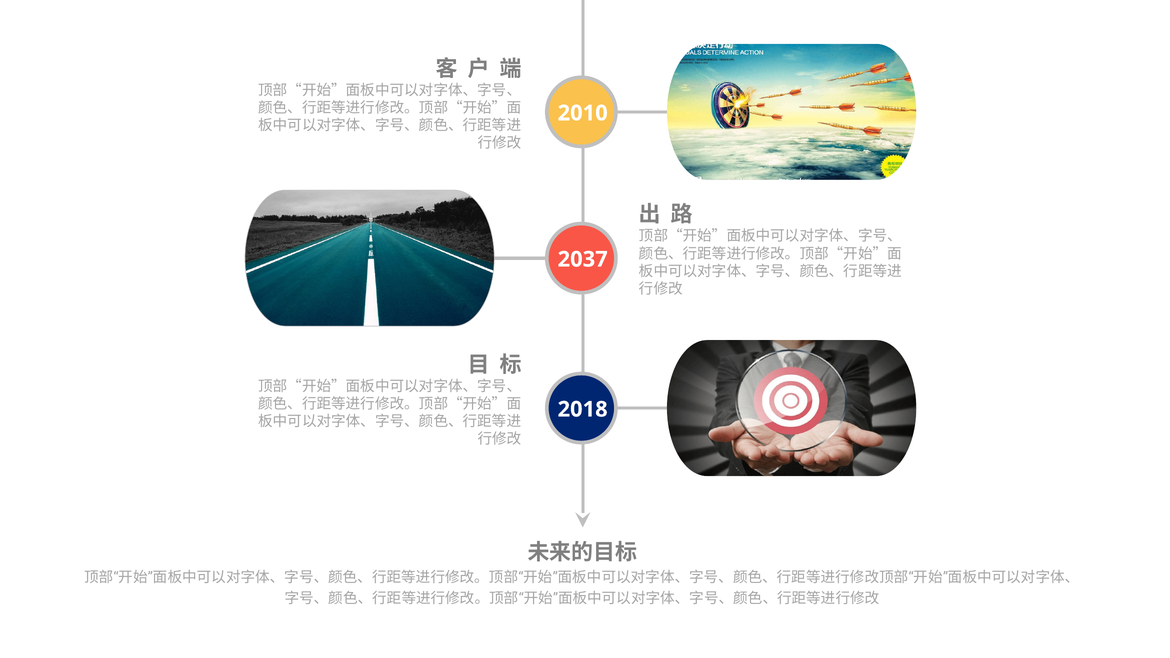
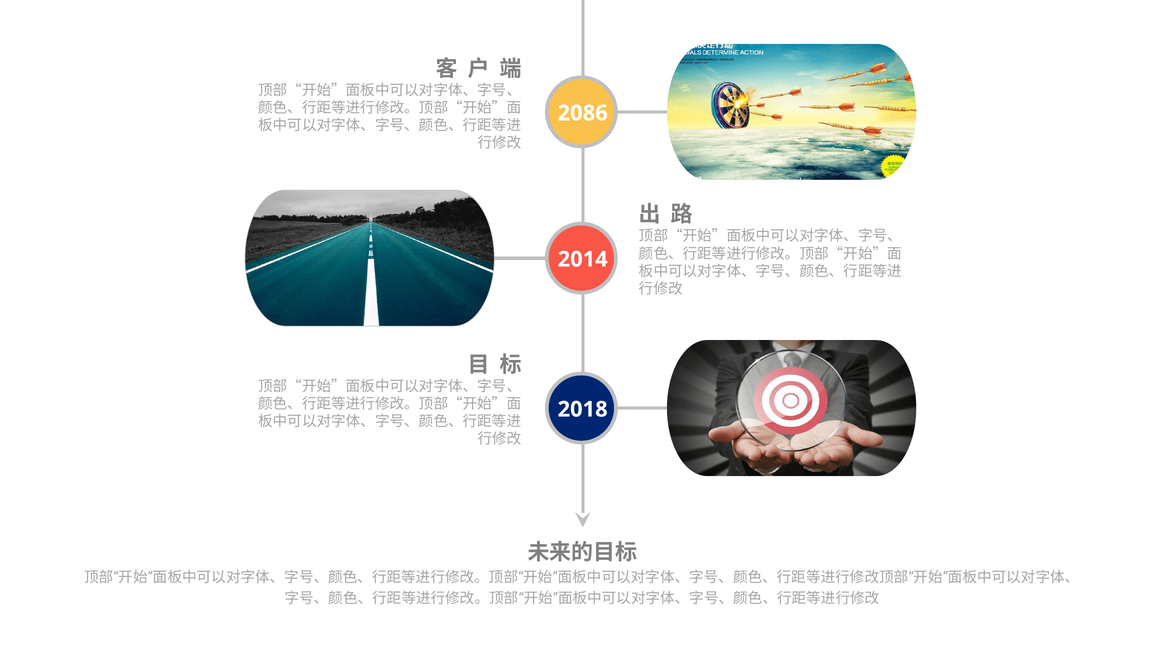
2010: 2010 -> 2086 (583, 113)
2037: 2037 -> 2014 (583, 259)
